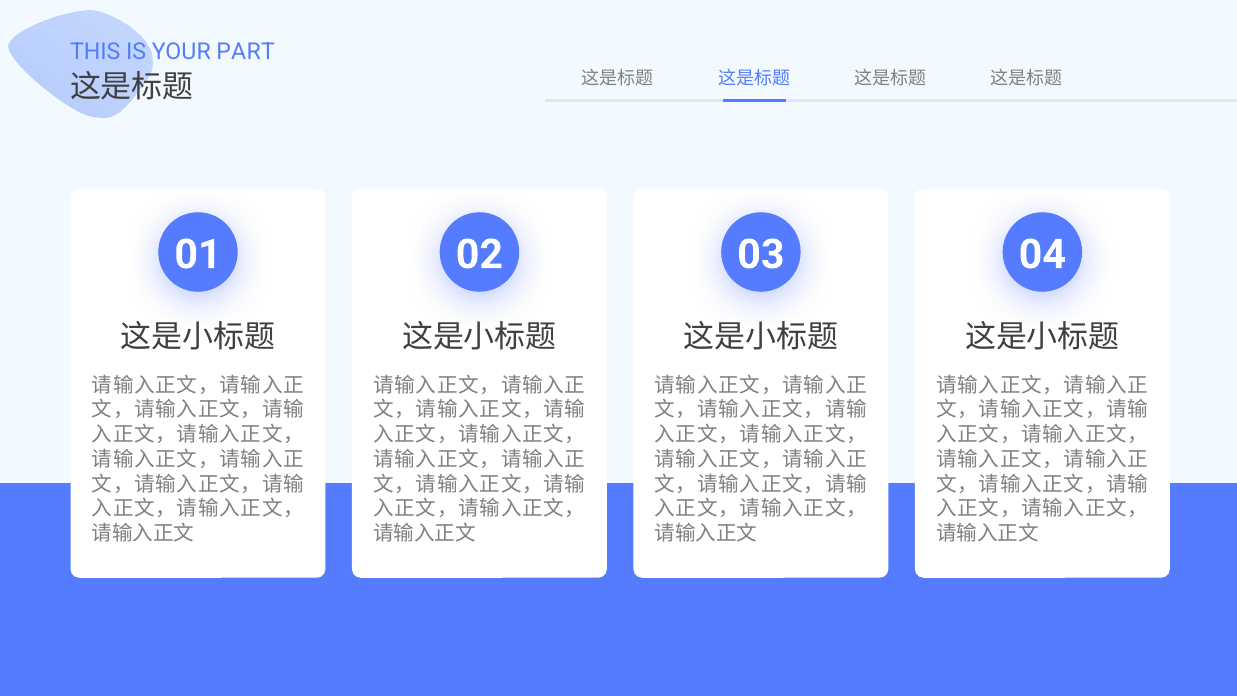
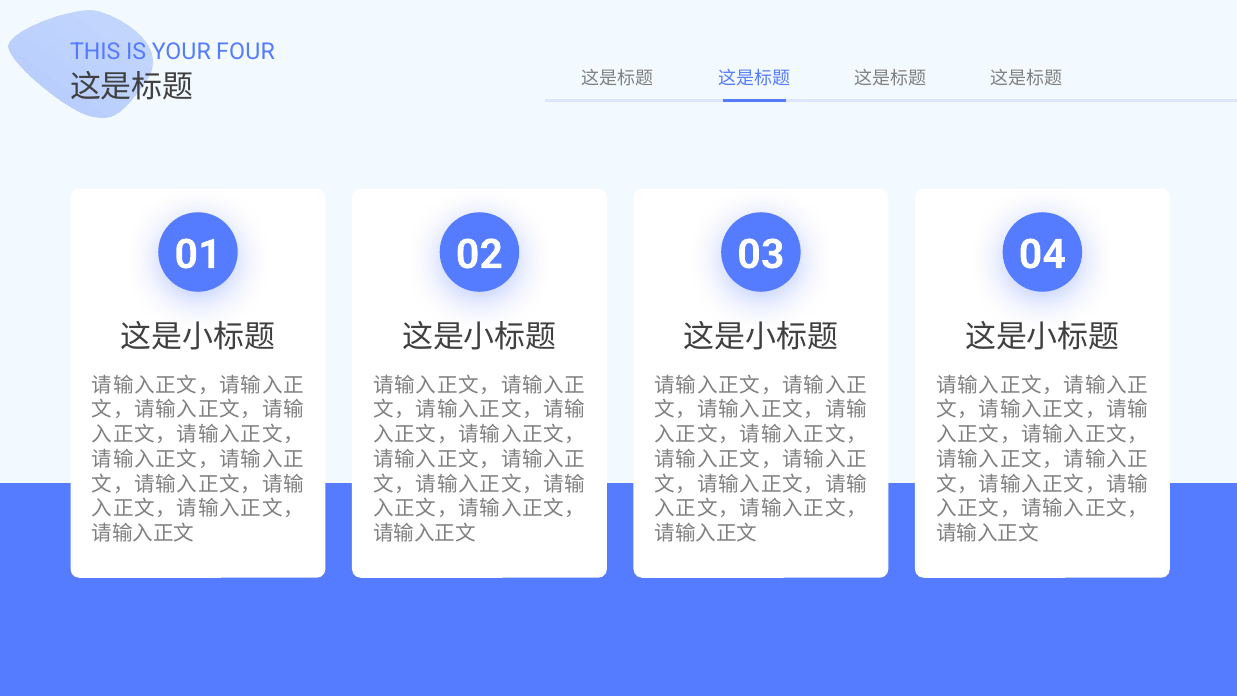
PART: PART -> FOUR (246, 52)
